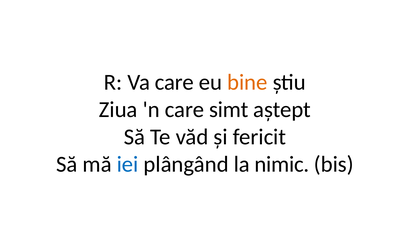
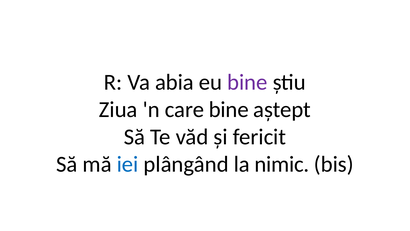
Va care: care -> abia (174, 82)
bine colour: orange -> purple (247, 82)
care simt: simt -> bine (229, 109)
